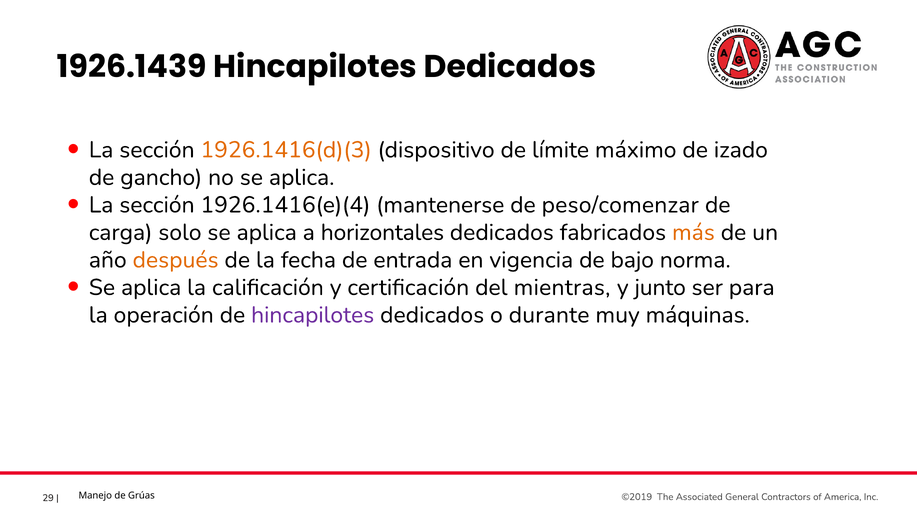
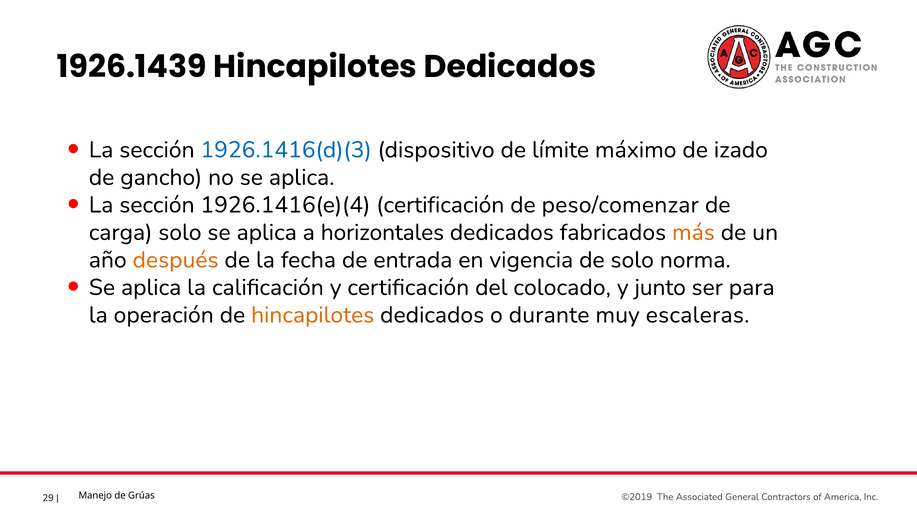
1926.1416(d)(3 colour: orange -> blue (286, 150)
1926.1416(e)(4 mantenerse: mantenerse -> certificación (440, 205)
de bajo: bajo -> solo (632, 260)
mientras: mientras -> colocado (562, 287)
hincapilotes colour: purple -> orange (313, 315)
máquinas: máquinas -> escaleras (698, 315)
